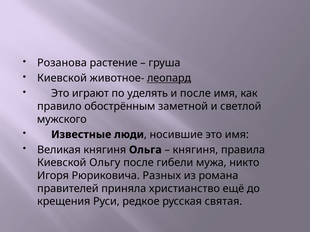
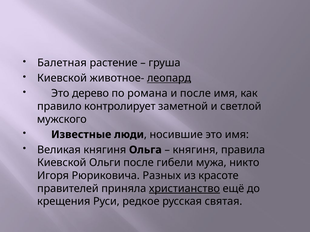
Розанова: Розанова -> Балетная (62, 63)
играют: играют -> дерево (90, 94)
уделять: уделять -> романа (147, 94)
обострённым: обострённым -> контролирует (120, 107)
Ольгу: Ольгу -> Ольги (105, 163)
романа: романа -> красоте (218, 176)
христианство underline: none -> present (184, 189)
